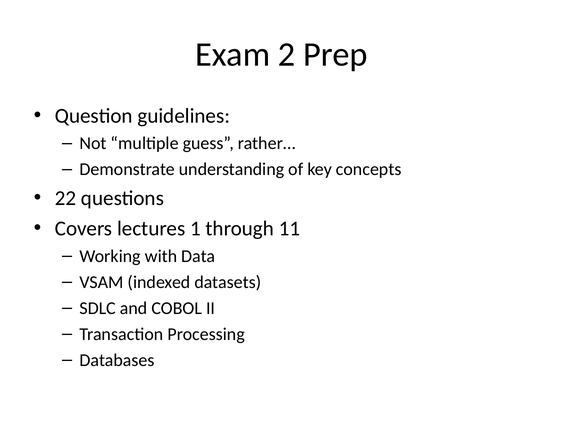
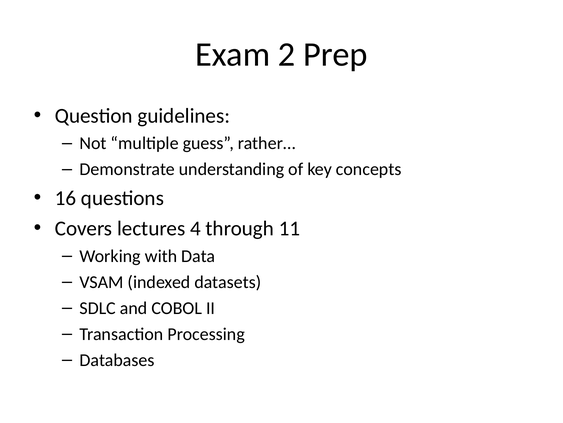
22: 22 -> 16 (66, 198)
1: 1 -> 4 (195, 228)
